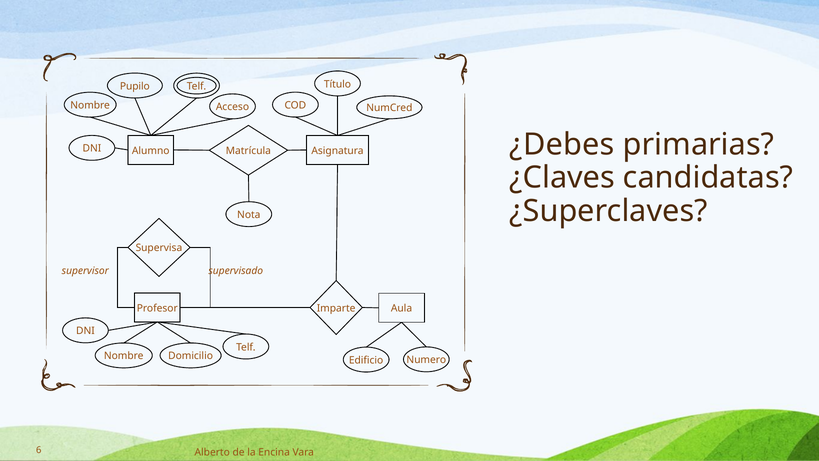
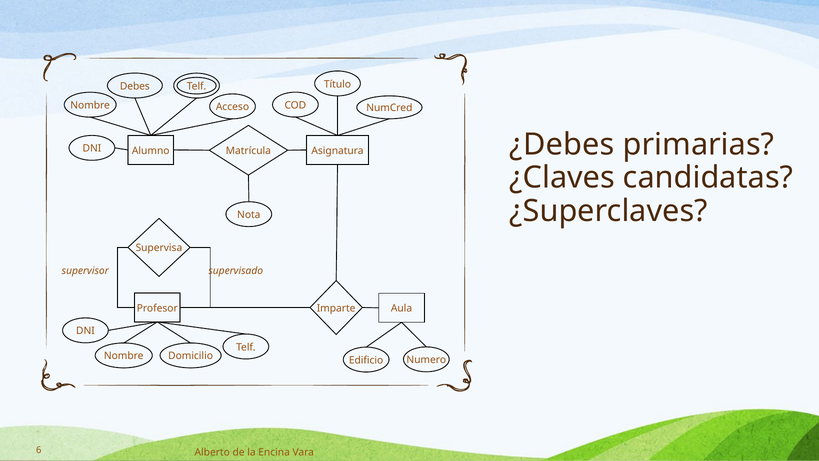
Pupilo: Pupilo -> Debes (135, 86)
